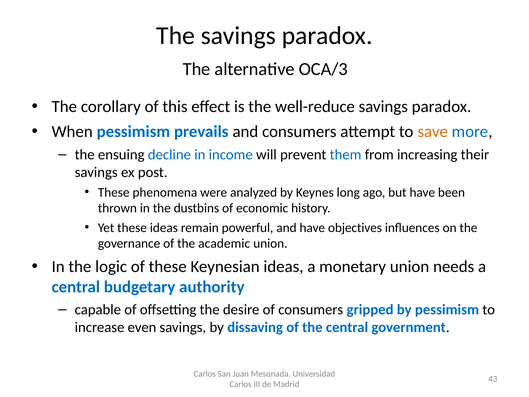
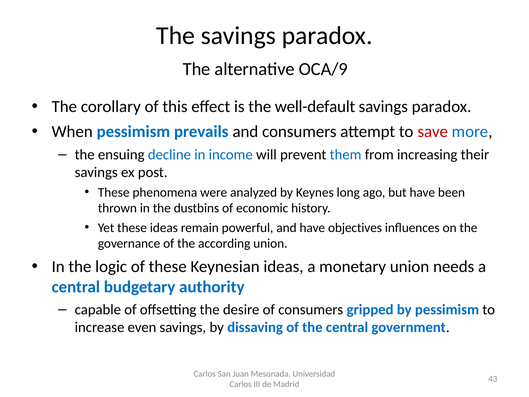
OCA/3: OCA/3 -> OCA/9 (323, 69)
well-reduce: well-reduce -> well-default (315, 107)
save colour: orange -> red (433, 132)
academic: academic -> according (224, 243)
